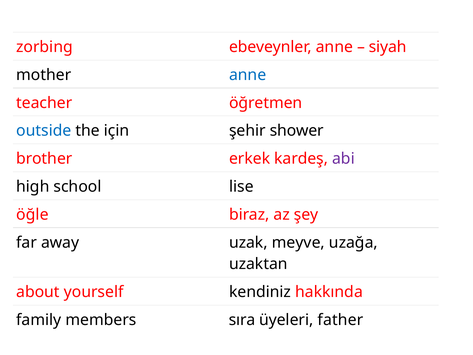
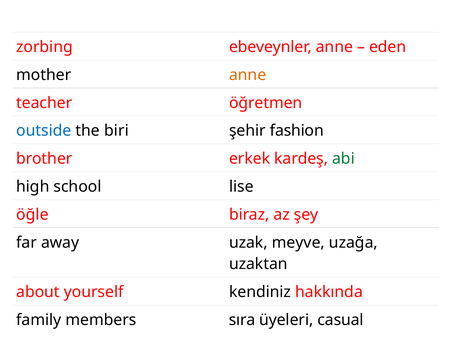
siyah: siyah -> eden (388, 47)
anne colour: blue -> orange (248, 75)
için: için -> biri (116, 131)
shower: shower -> fashion (297, 131)
abi colour: purple -> green (343, 159)
father: father -> casual (341, 320)
